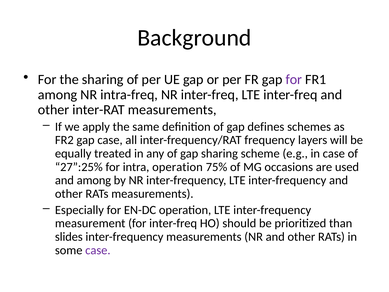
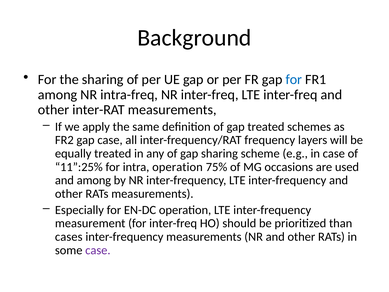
for colour: purple -> blue (294, 79)
gap defines: defines -> treated (266, 127)
27”:25%: 27”:25% -> 11”:25% (79, 167)
slides: slides -> cases (69, 237)
